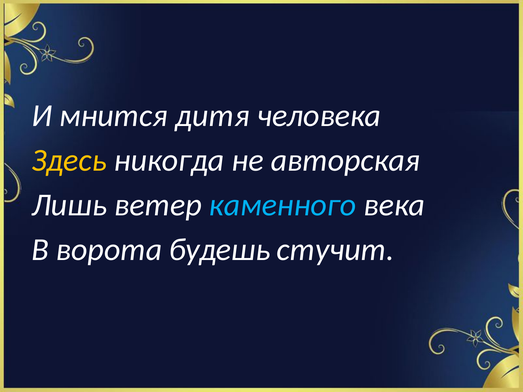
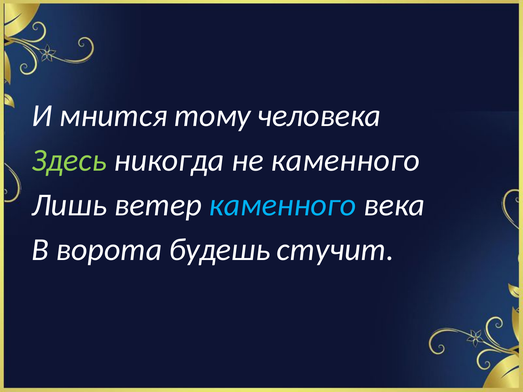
дитя: дитя -> тому (213, 116)
Здесь colour: yellow -> light green (69, 160)
не авторская: авторская -> каменного (345, 160)
